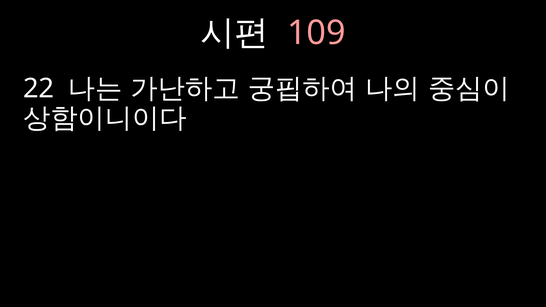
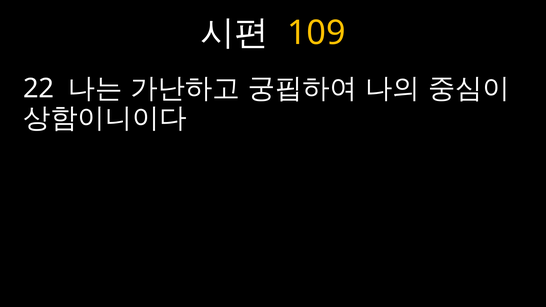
109 colour: pink -> yellow (316, 33)
